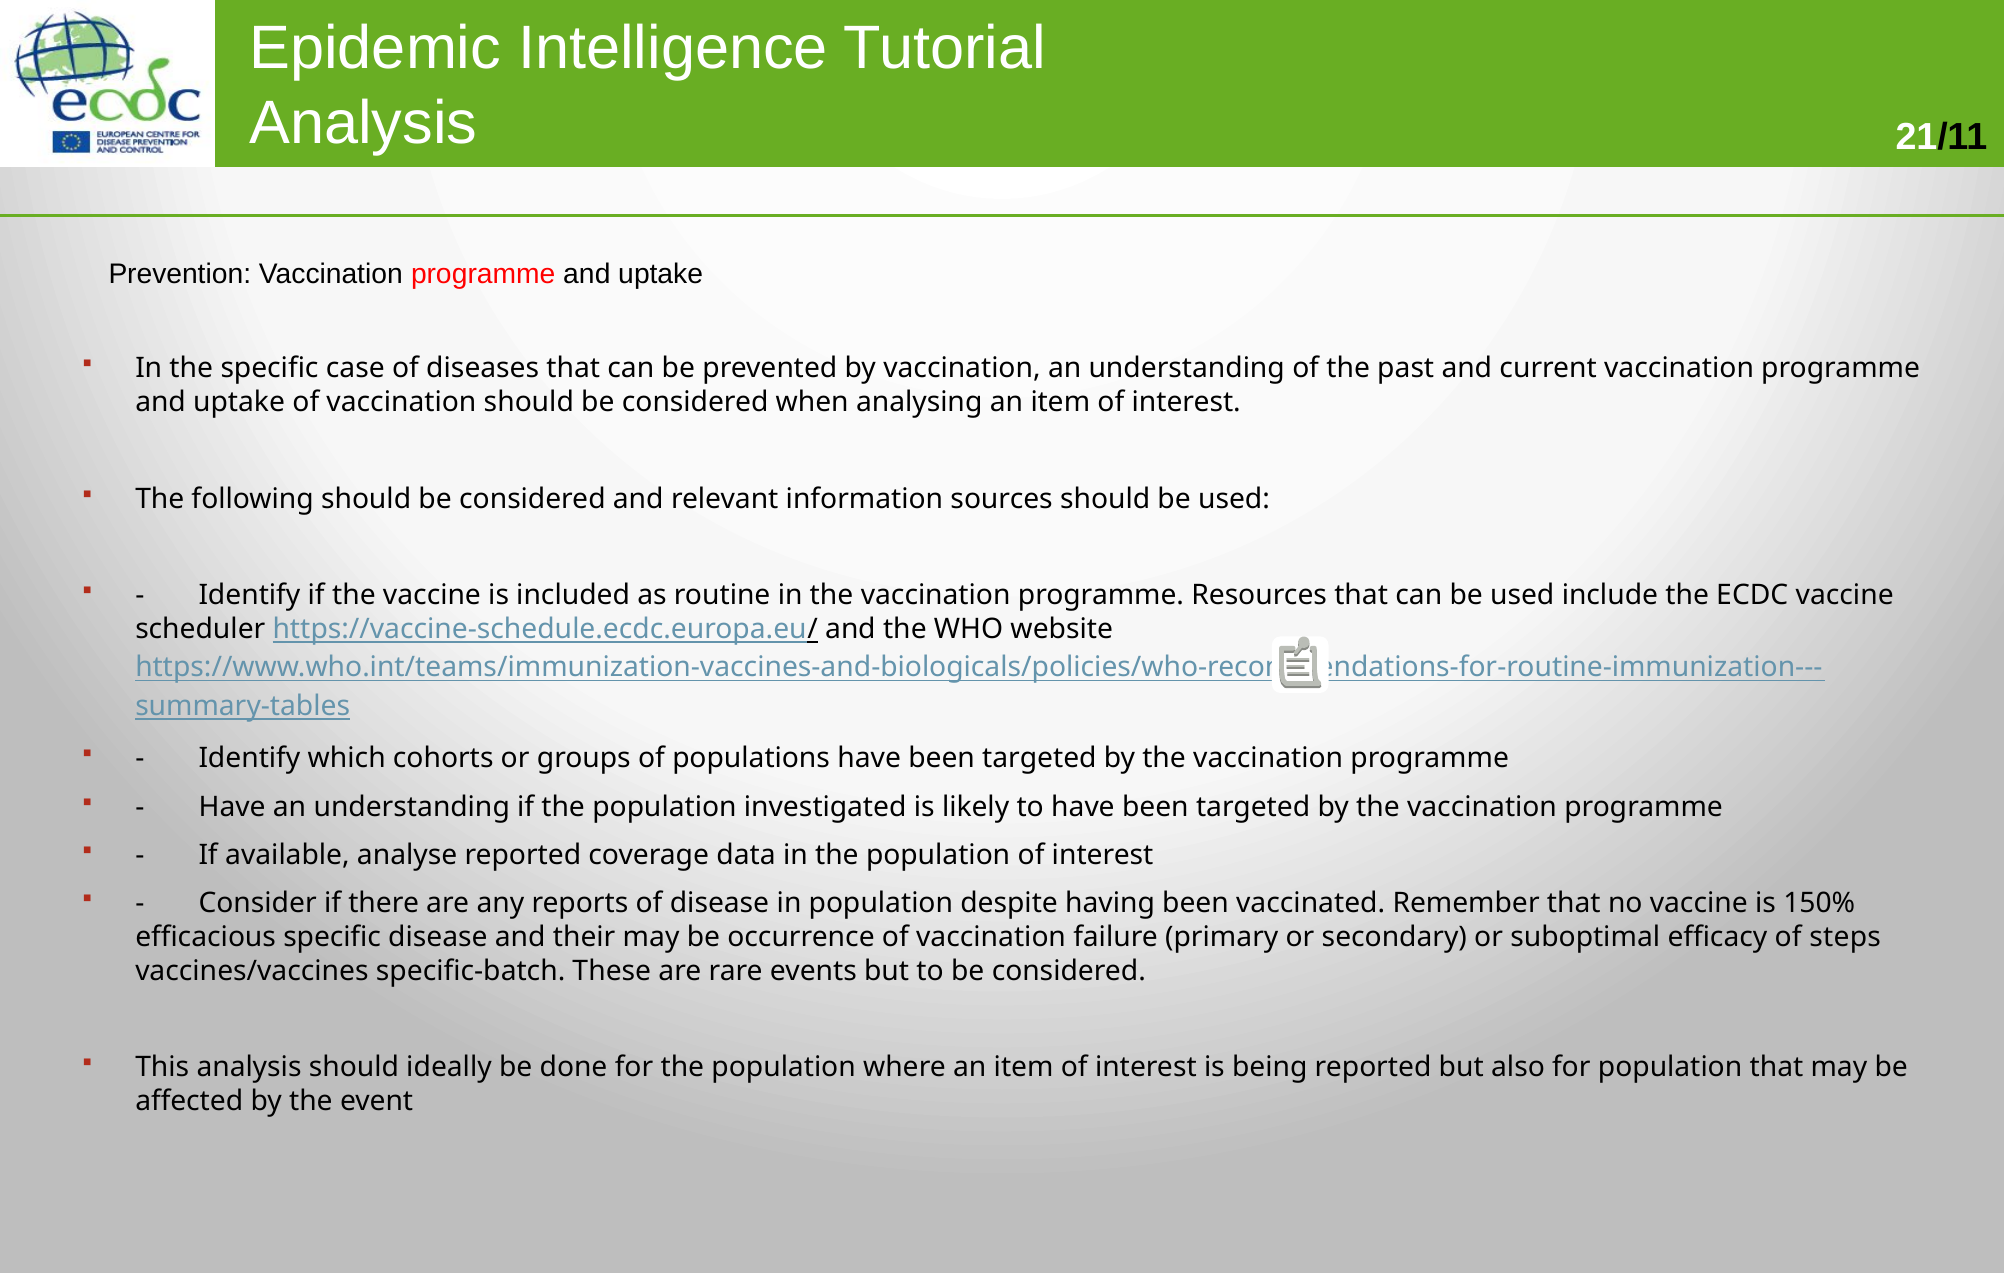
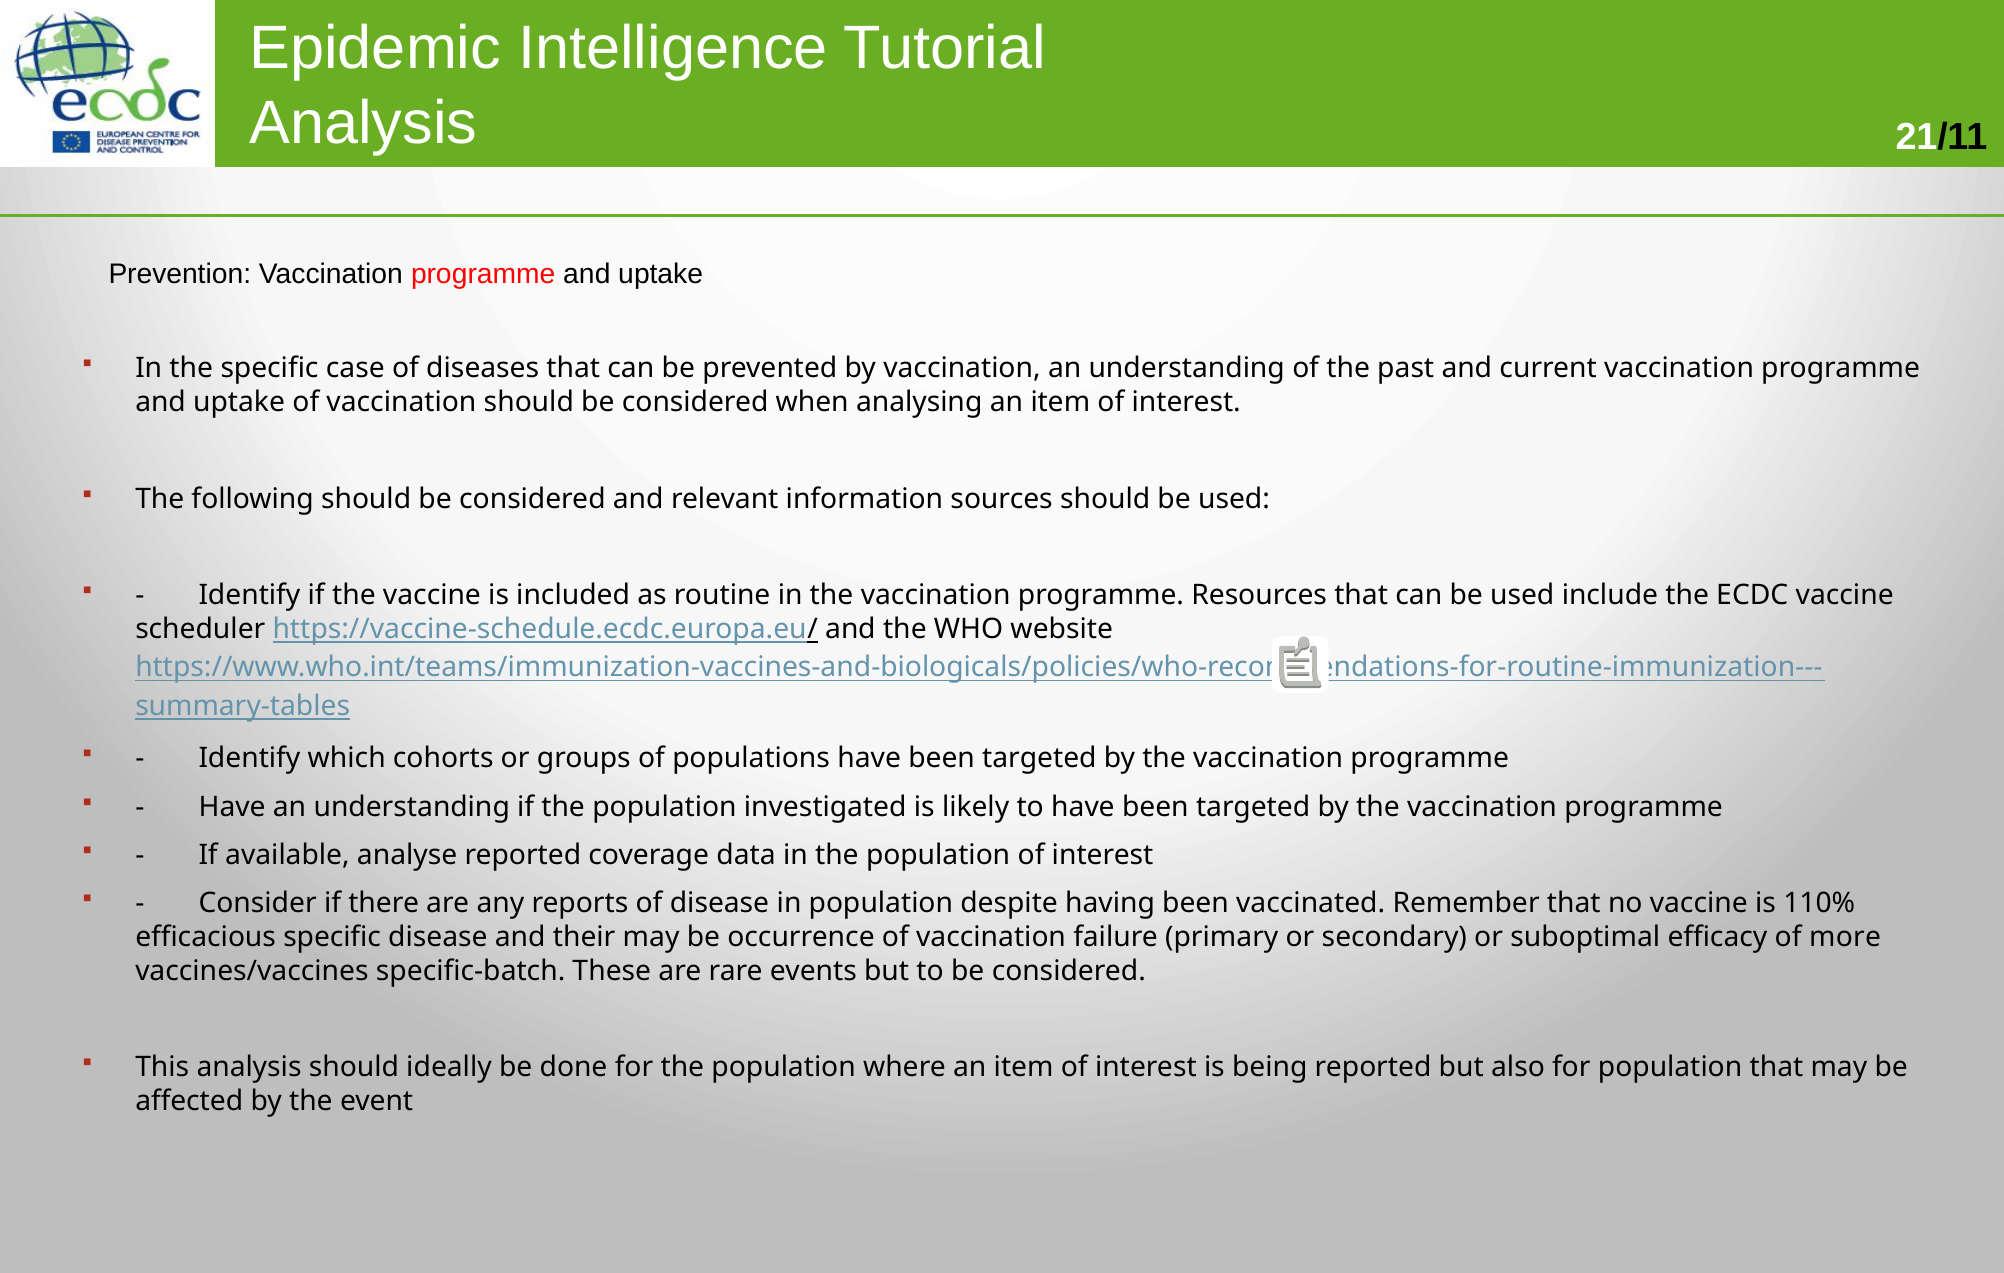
150%: 150% -> 110% (1819, 903)
steps: steps -> more (1845, 936)
